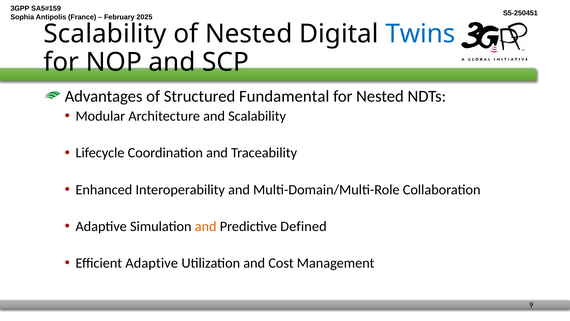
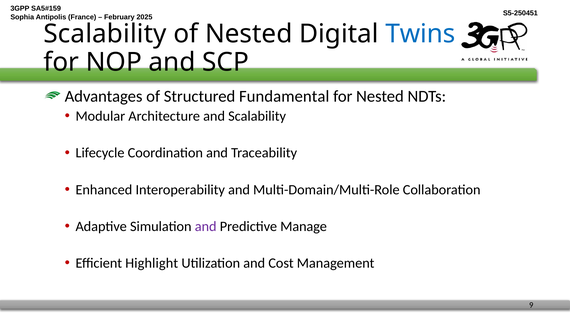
and colour: orange -> purple (206, 226)
Defined: Defined -> Manage (304, 226)
Efficient Adaptive: Adaptive -> Highlight (152, 263)
